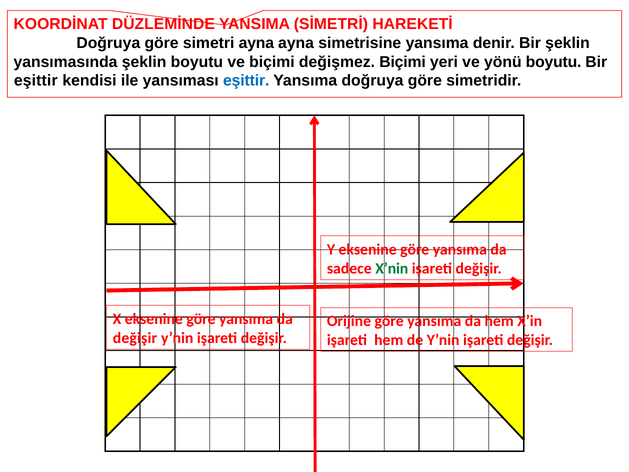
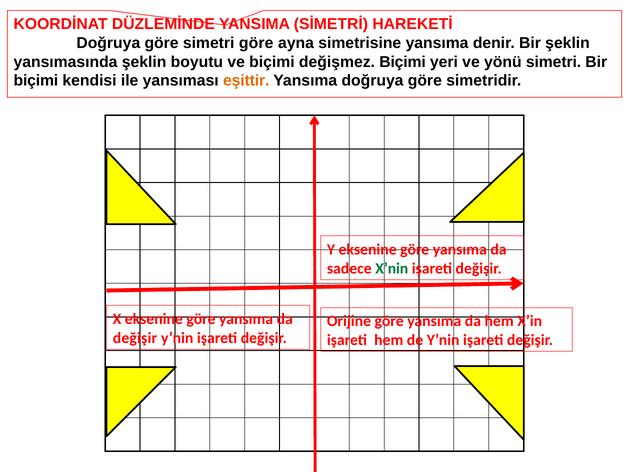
simetri ayna: ayna -> göre (256, 43)
yönü boyutu: boyutu -> simetri (554, 62)
eşittir: eşittir -> biçimi (36, 81)
eşittir colour: blue -> orange (246, 81)
